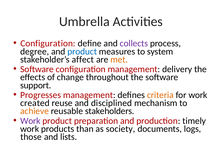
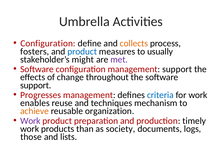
collects colour: purple -> orange (134, 43)
degree: degree -> fosters (35, 51)
system: system -> usually (160, 51)
affect: affect -> might (83, 59)
met colour: orange -> purple (119, 59)
management delivery: delivery -> support (177, 69)
criteria colour: orange -> blue (160, 95)
created: created -> enables (35, 103)
disciplined: disciplined -> techniques (112, 103)
stakeholders: stakeholders -> organization (110, 111)
